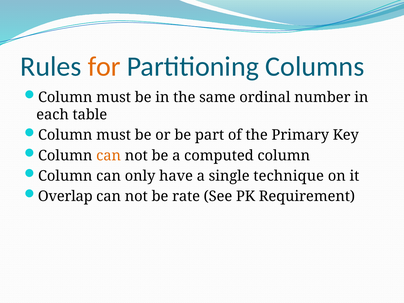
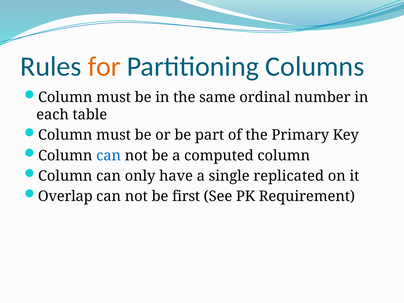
can colour: orange -> blue (109, 156)
technique: technique -> replicated (289, 176)
rate: rate -> first (186, 196)
